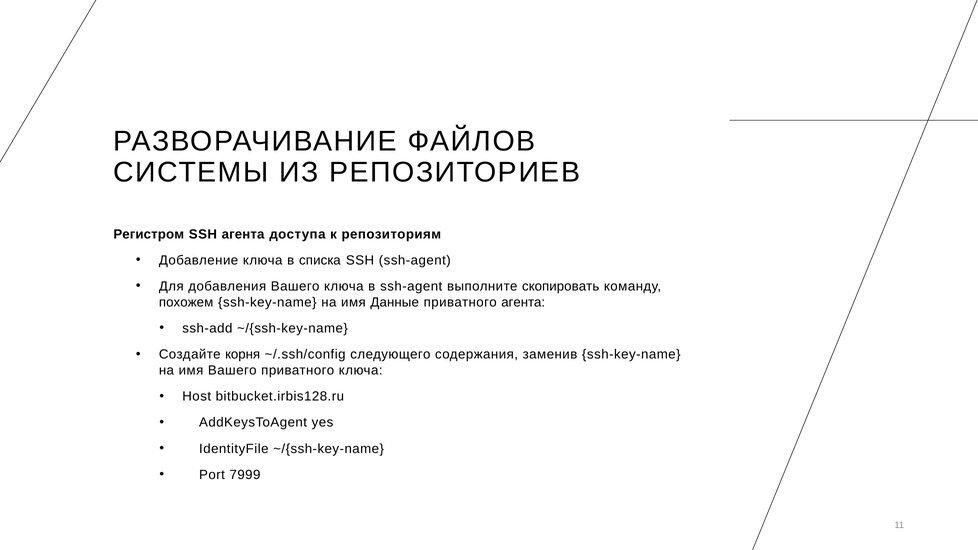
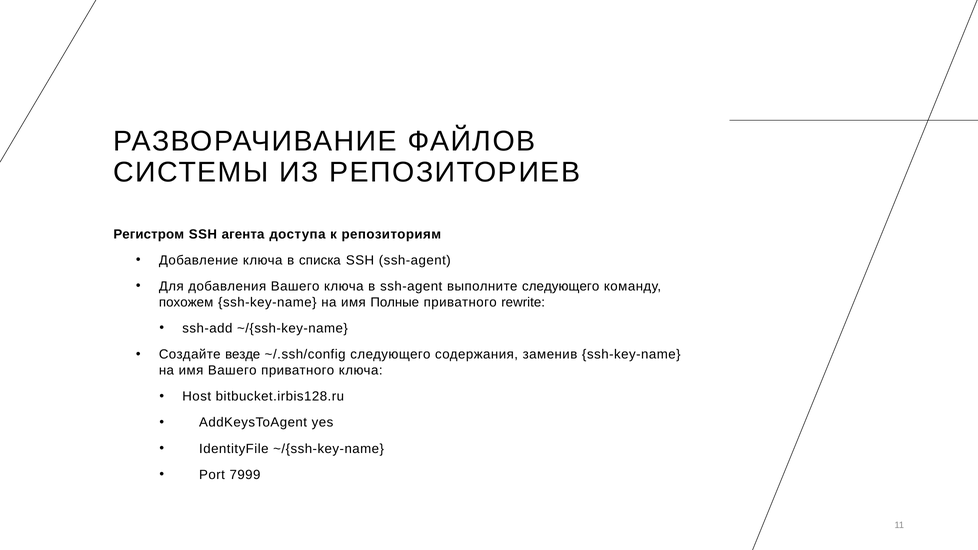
выполните скопировать: скопировать -> следующего (561, 286)
Данные: Данные -> Полные (395, 302)
приватного агента: агента -> rewrite (523, 302)
корня: корня -> везде (243, 355)
